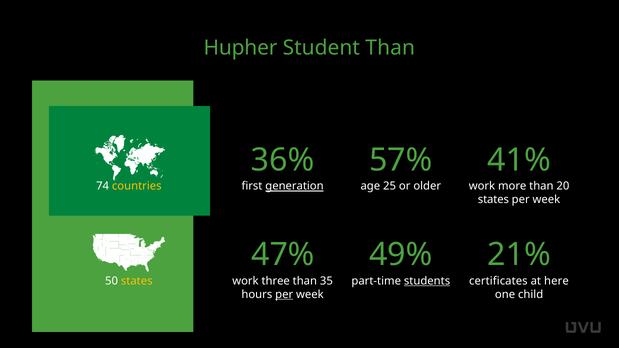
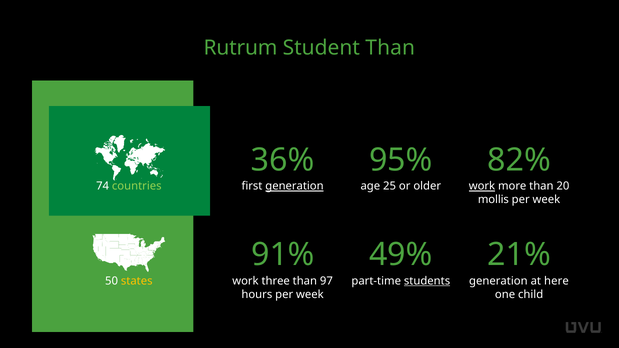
Hupher: Hupher -> Rutrum (240, 48)
57%: 57% -> 95% (401, 160)
41%: 41% -> 82% (519, 160)
countries colour: yellow -> light green (137, 186)
work underline: none -> present (482, 186)
states: states -> mollis (493, 200)
47%: 47% -> 91% (283, 255)
35: 35 -> 97 (326, 281)
certificates: certificates -> generation (498, 281)
per underline: present -> none (284, 295)
